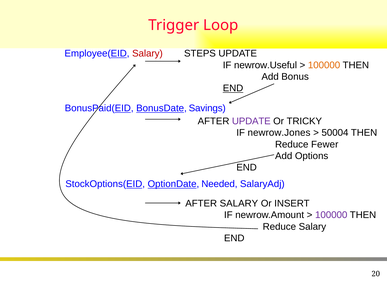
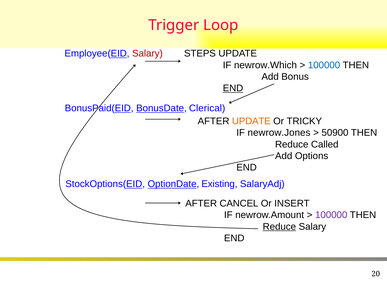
newrow.Useful: newrow.Useful -> newrow.Which (265, 65)
100000 colour: orange -> blue (324, 65)
Savings: Savings -> Clerical (207, 108)
UPDATE colour: purple -> orange (251, 121)
50004: 50004 -> 50900 (335, 133)
Fewer: Fewer -> Called (325, 144)
Needed: Needed -> Existing (219, 184)
AFTER SALARY: SALARY -> CANCEL (239, 204)
Reduce underline: none -> present (279, 227)
